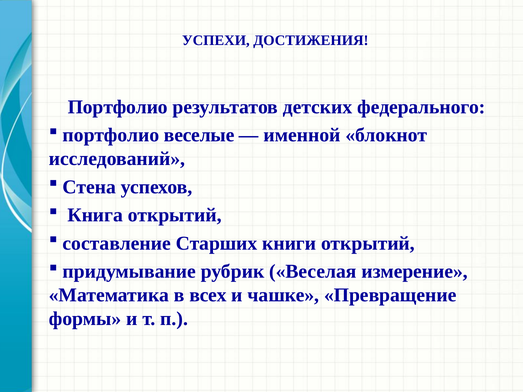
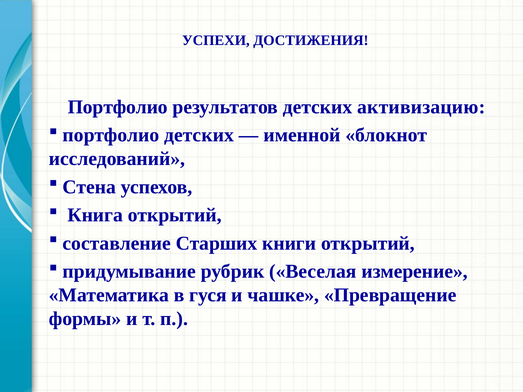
федерального: федерального -> активизацию (421, 107)
портфолио веселые: веселые -> детских (199, 135)
всех: всех -> гуся (208, 295)
